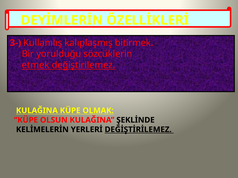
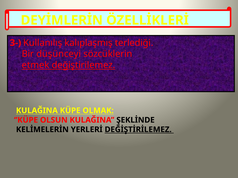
bitirmek: bitirmek -> terlediği (134, 43)
yorulduğu: yorulduğu -> düşünceyi (59, 54)
